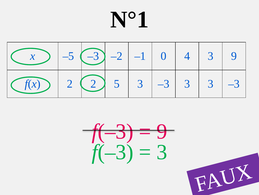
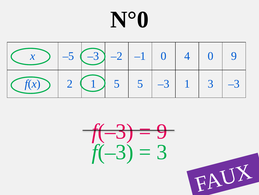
N°1: N°1 -> N°0 (129, 20)
4 3: 3 -> 0 (211, 56)
2 2: 2 -> 1 (93, 84)
5 3: 3 -> 5 (140, 84)
–3 3: 3 -> 1 (187, 84)
